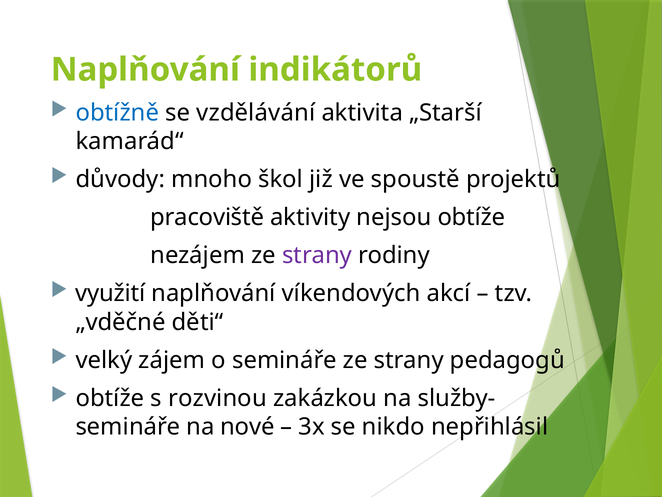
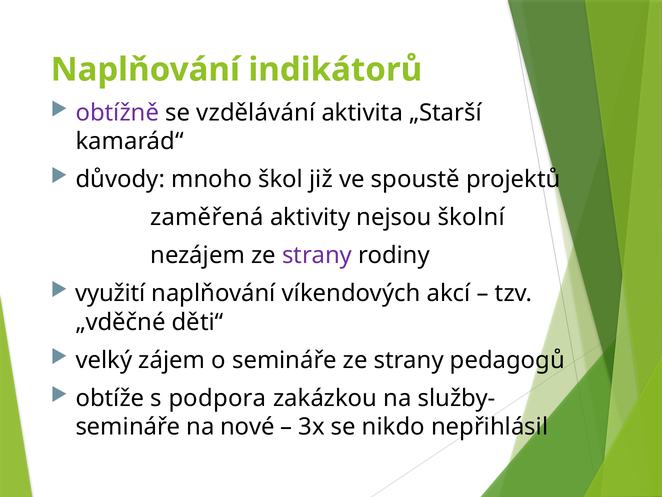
obtížně colour: blue -> purple (117, 113)
pracoviště: pracoviště -> zaměřená (207, 217)
nejsou obtíže: obtíže -> školní (471, 217)
rozvinou: rozvinou -> podpora (217, 398)
